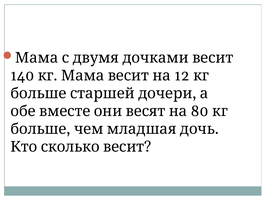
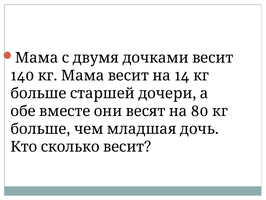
12: 12 -> 14 (182, 75)
